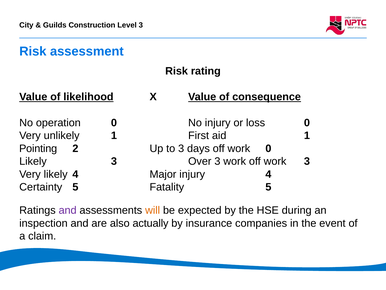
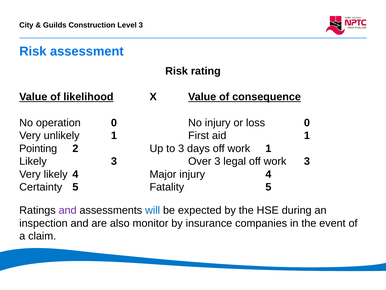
work 0: 0 -> 1 (268, 148)
3 work: work -> legal (235, 161)
will colour: orange -> blue (153, 210)
actually: actually -> monitor (150, 223)
